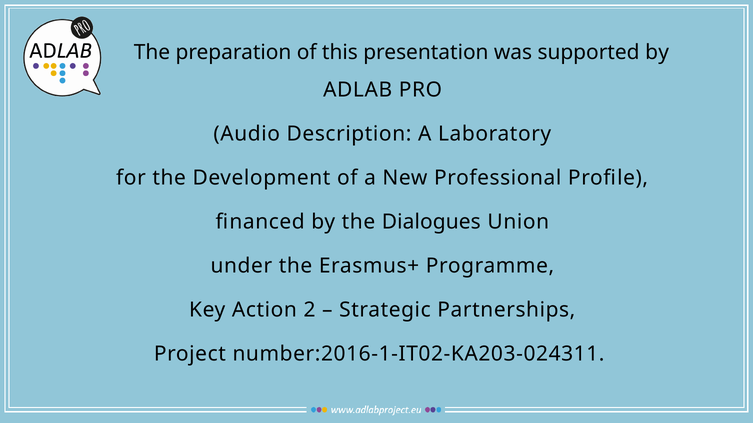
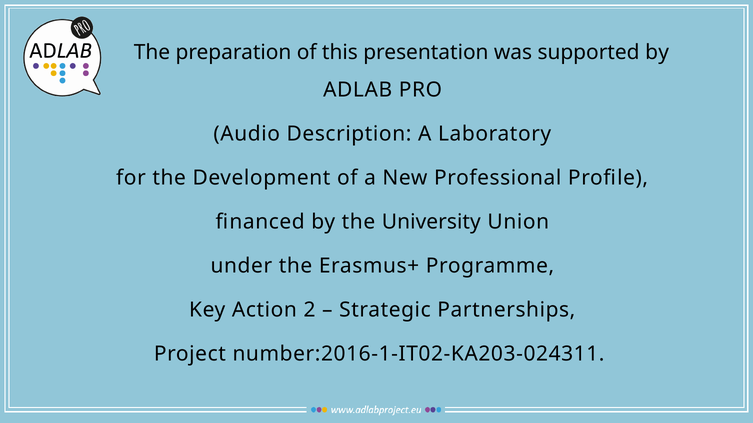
Dialogues: Dialogues -> University (431, 222)
